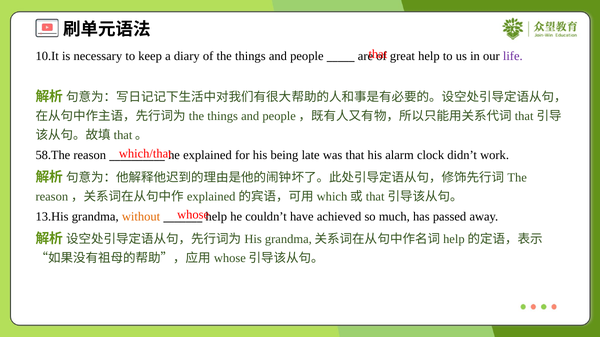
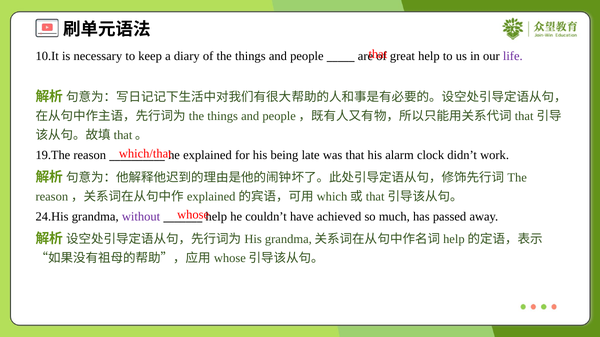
58.The: 58.The -> 19.The (53, 156)
13.His: 13.His -> 24.His (52, 217)
without colour: orange -> purple (141, 217)
